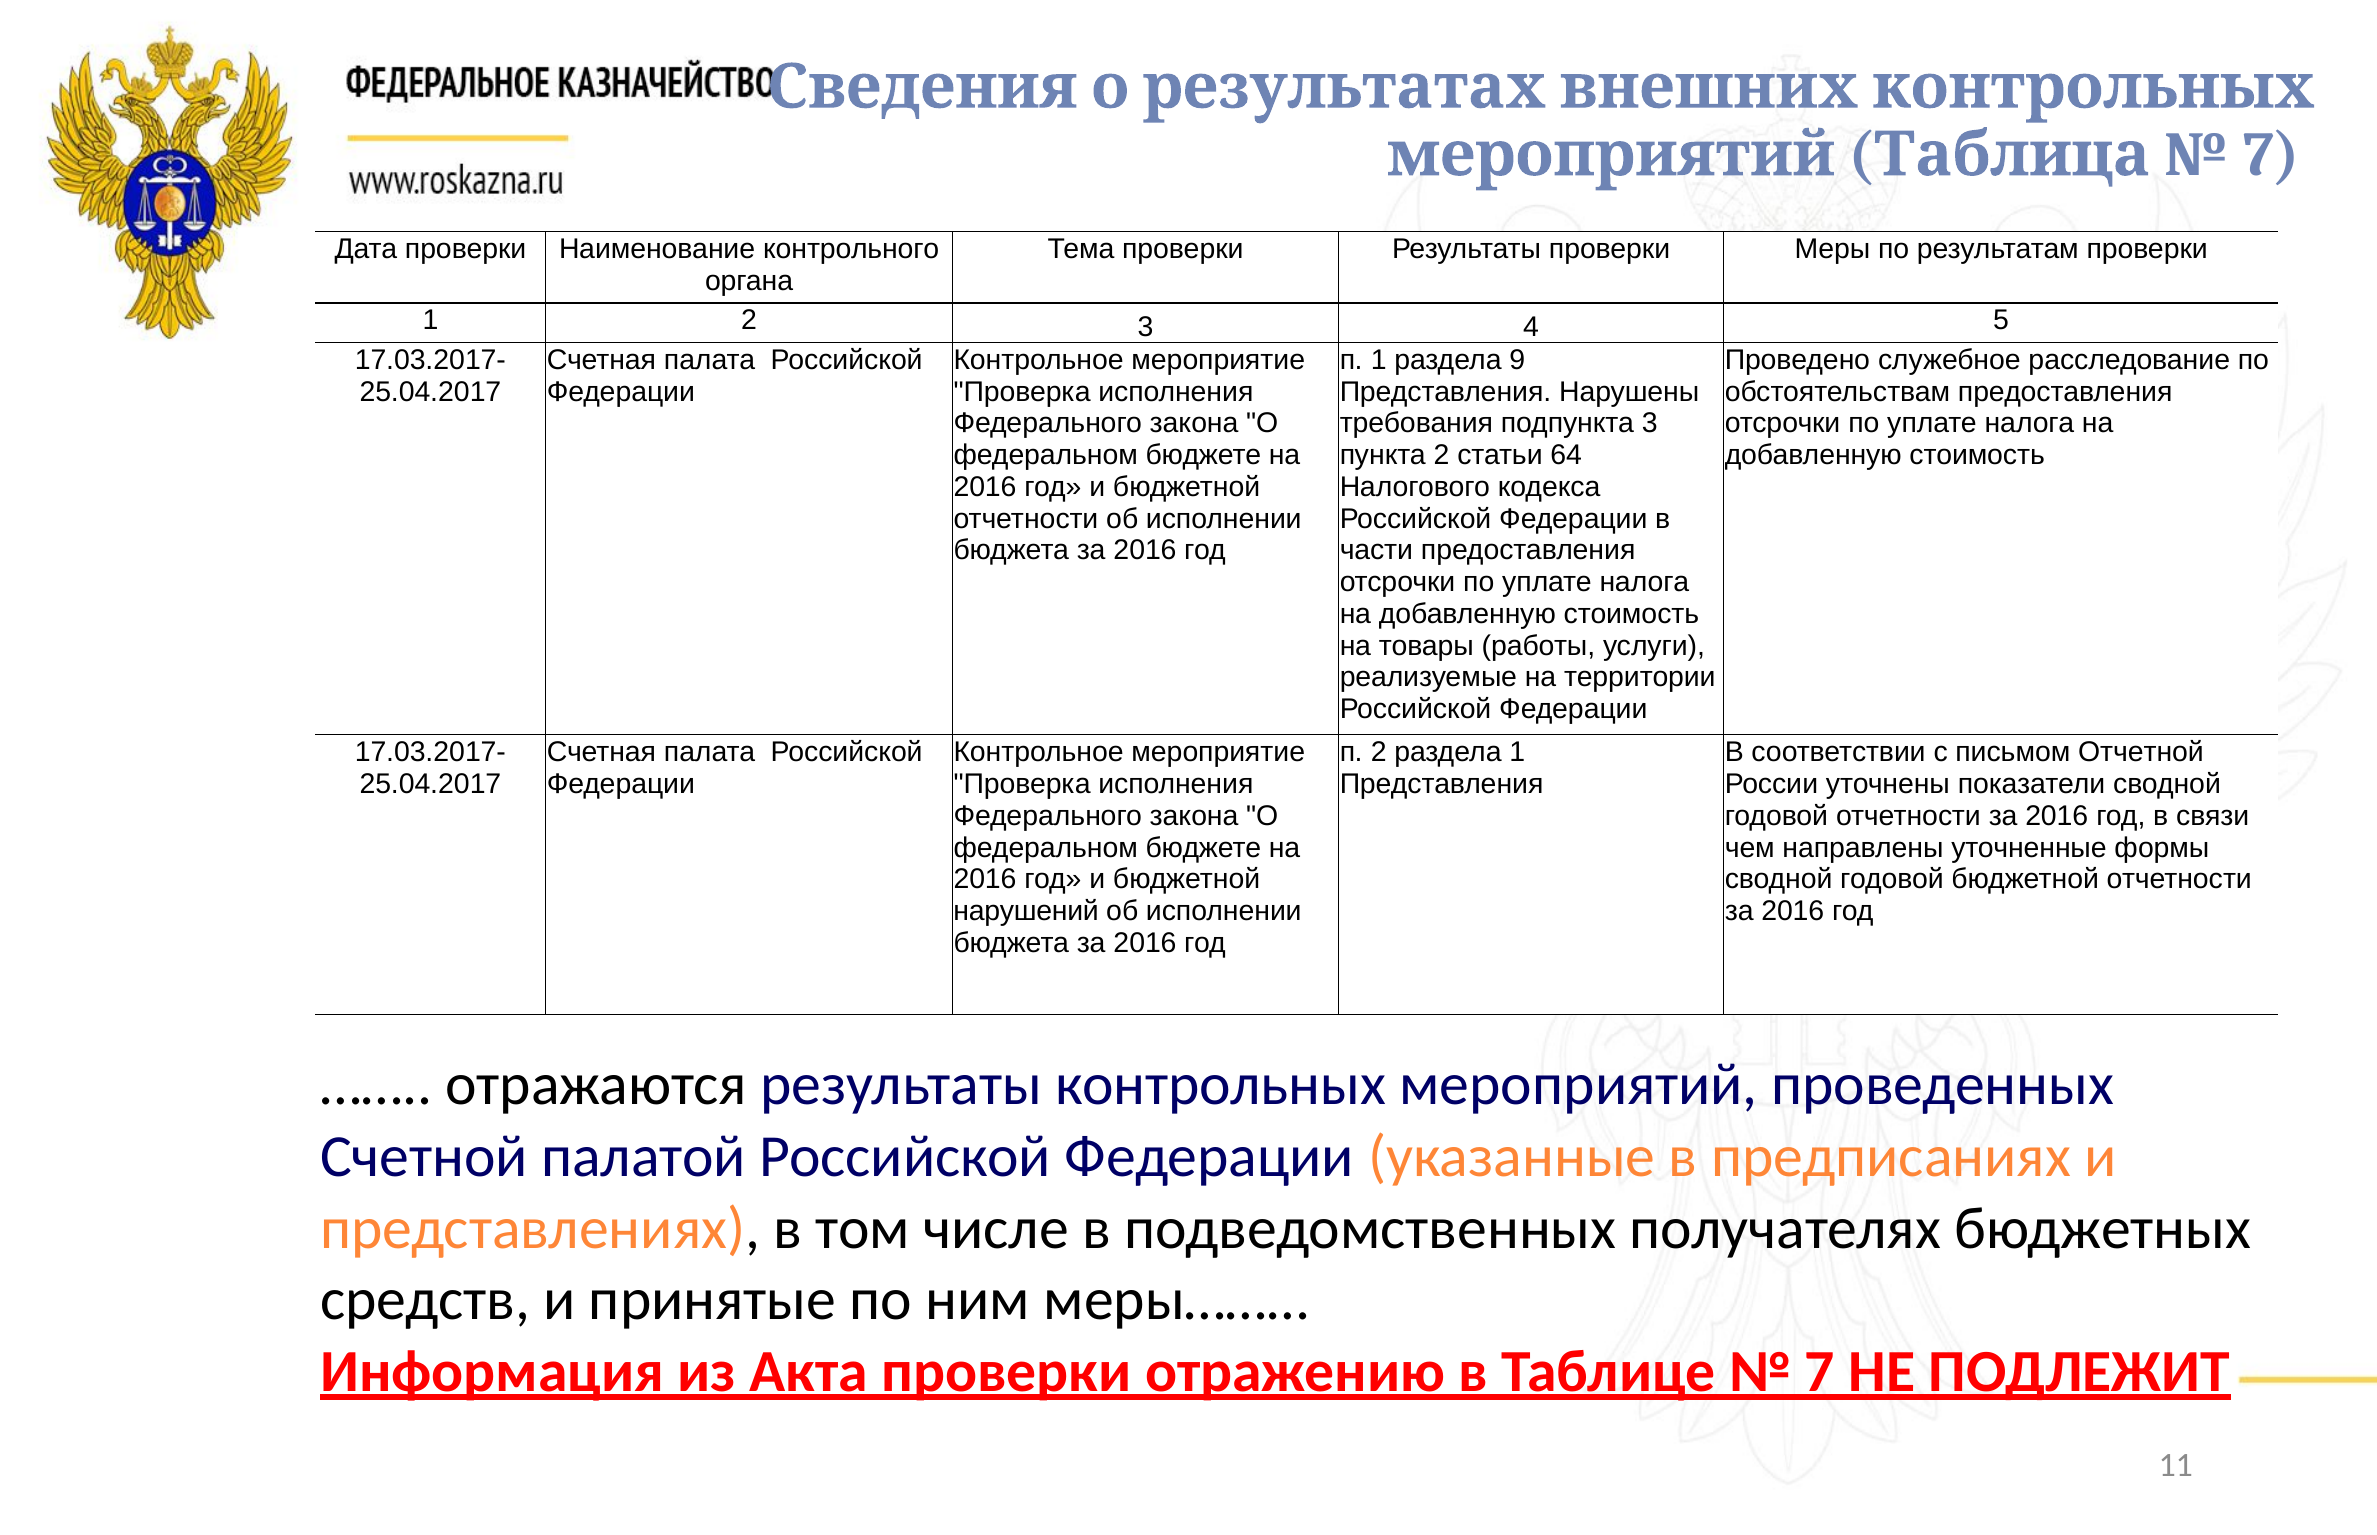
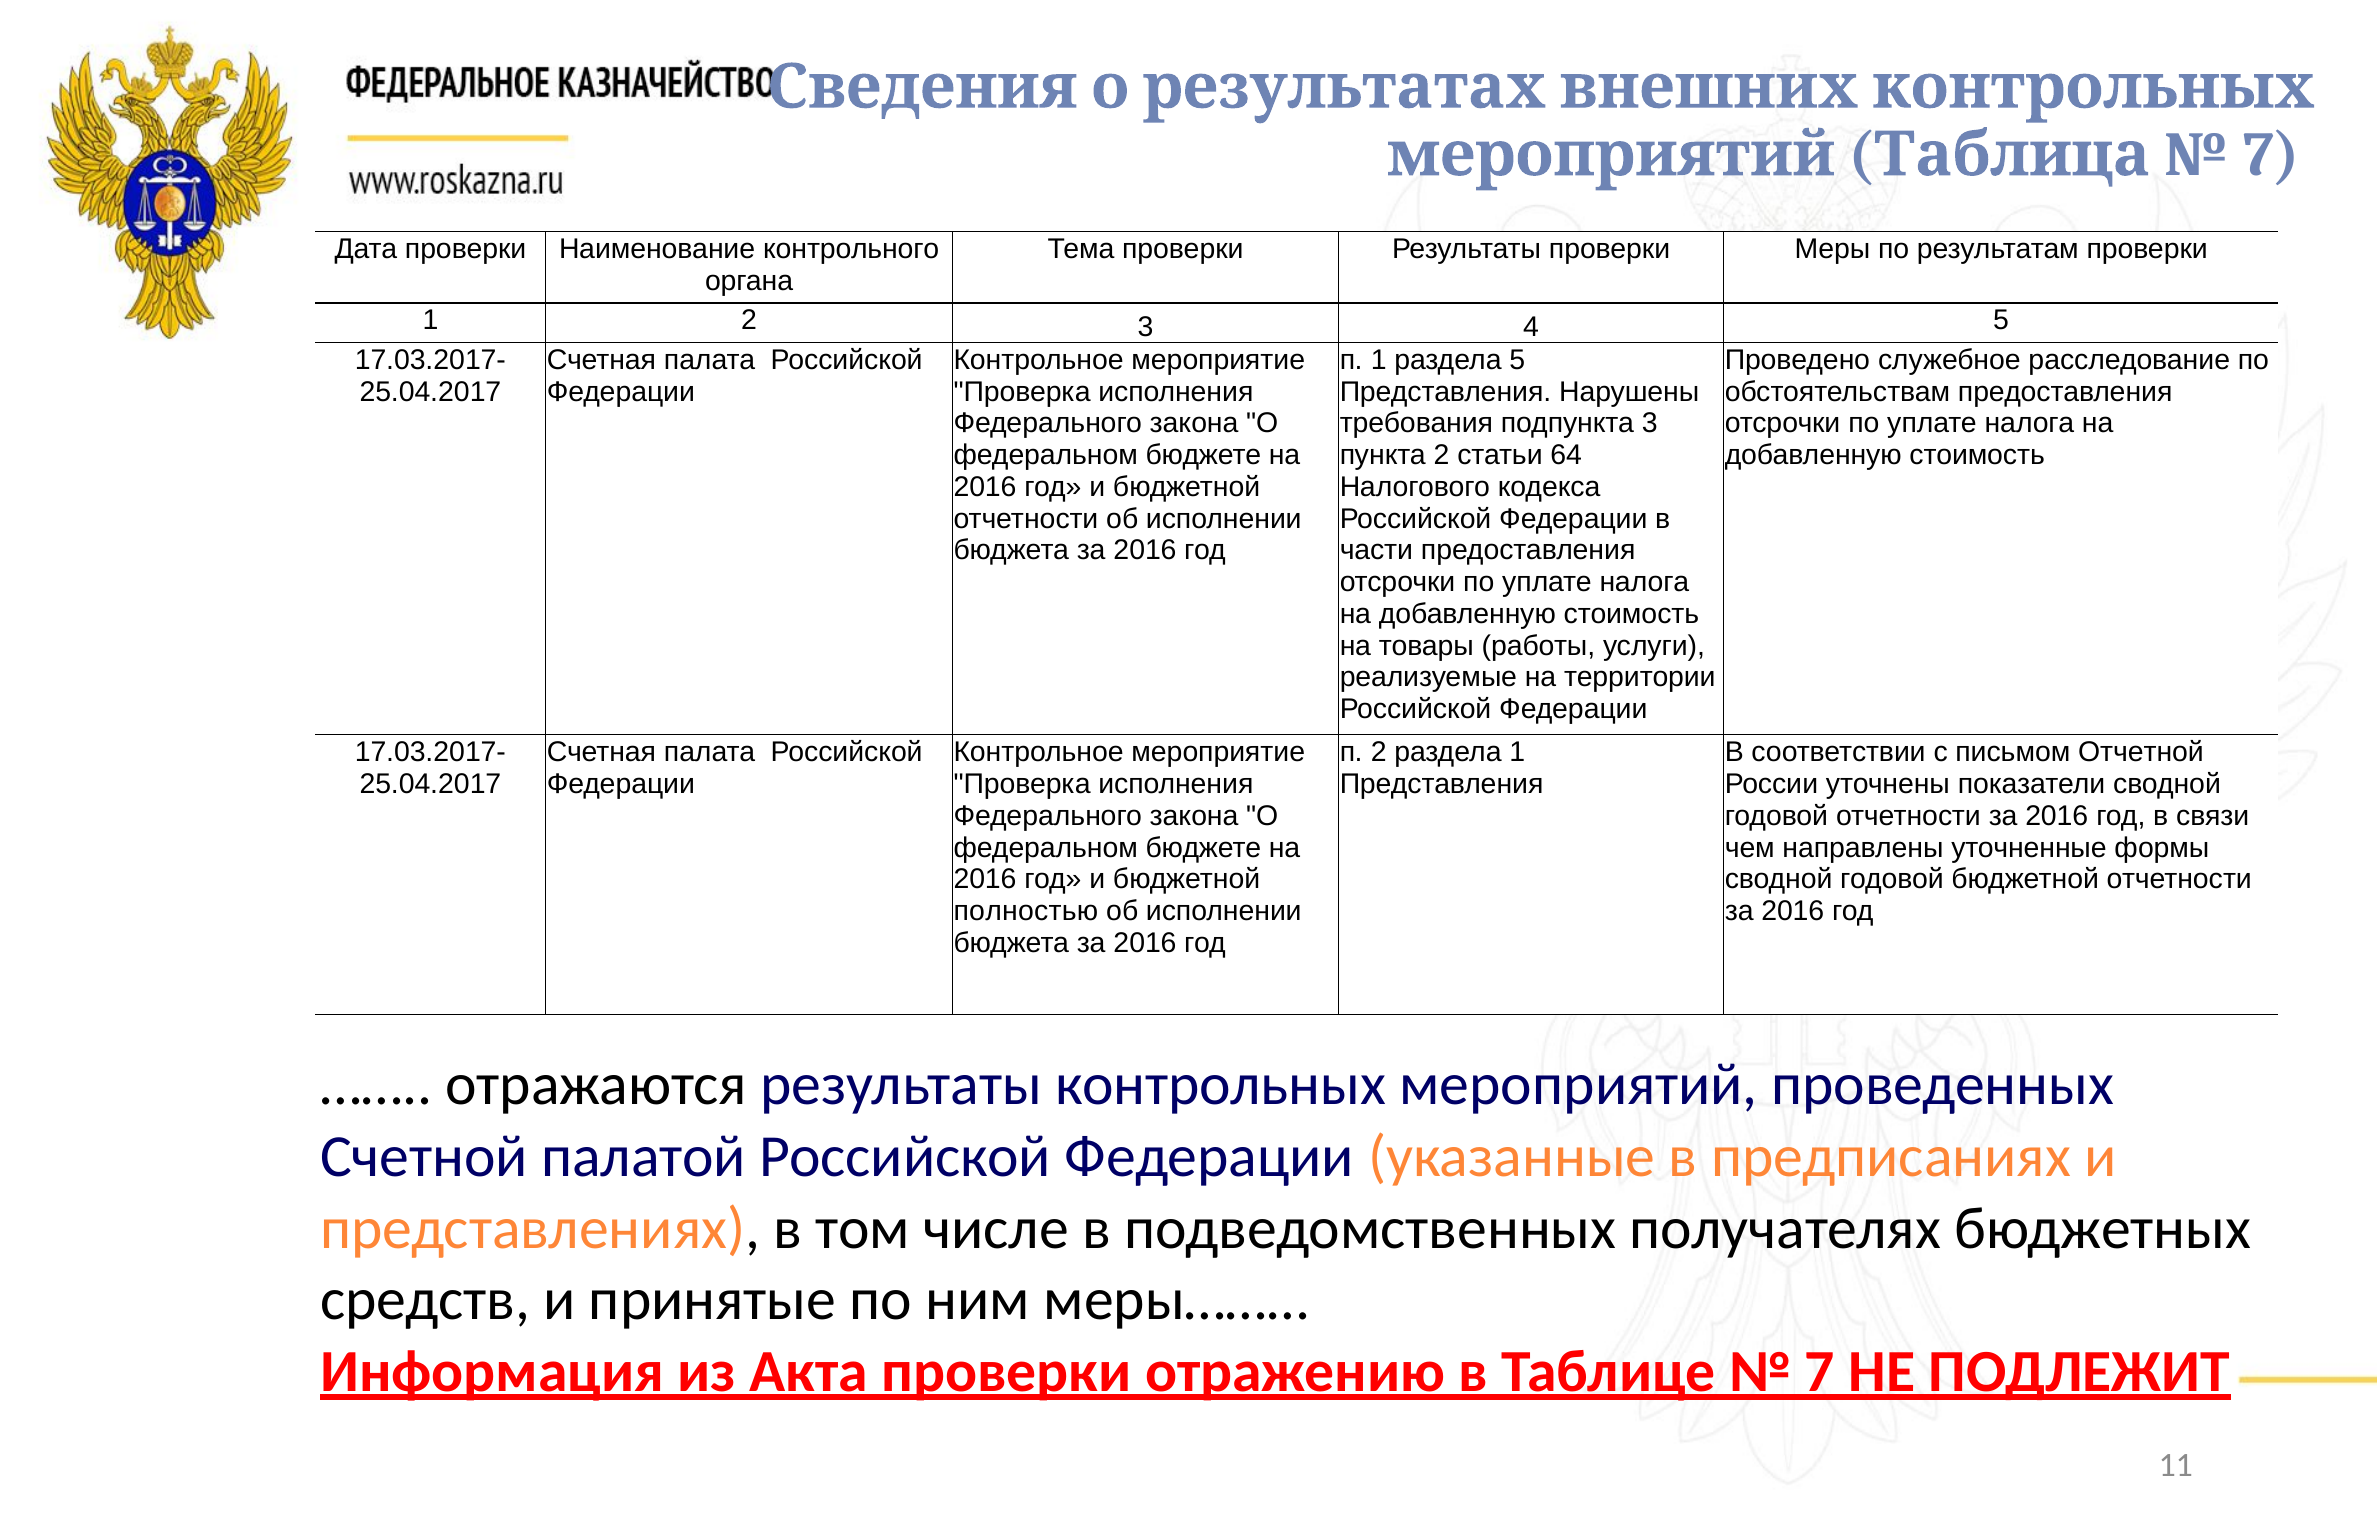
раздела 9: 9 -> 5 (1517, 360)
нарушений: нарушений -> полностью (1026, 911)
